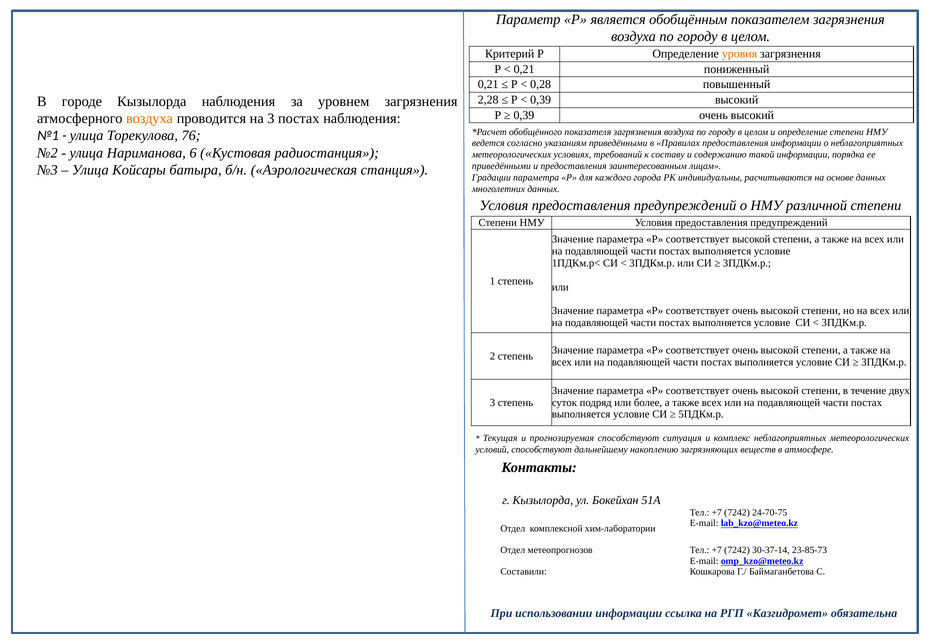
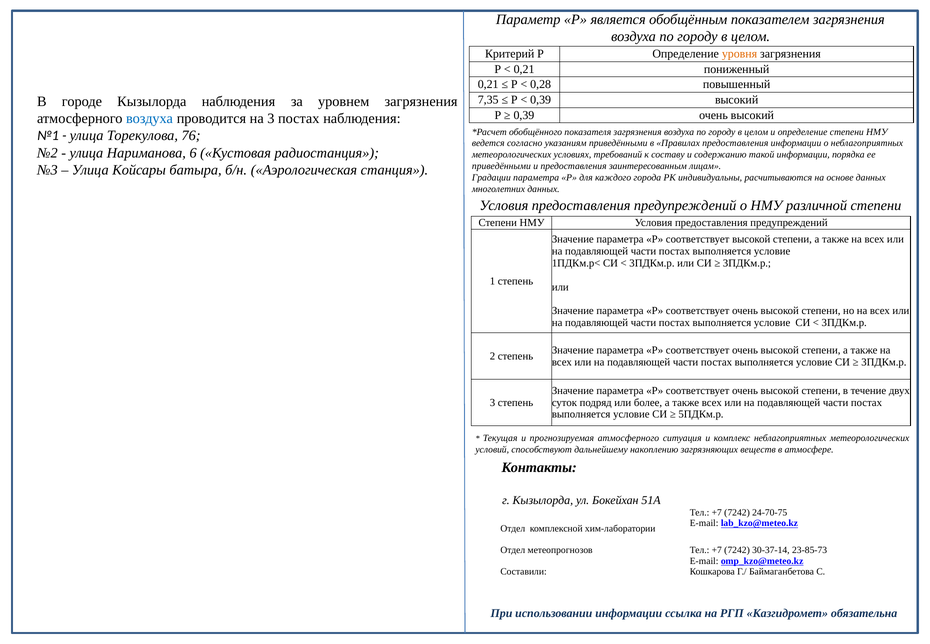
2,28: 2,28 -> 7,35 (488, 100)
воздуха colour: orange -> blue (149, 119)
прогнозируемая способствуют: способствуют -> атмосферного (628, 438)
